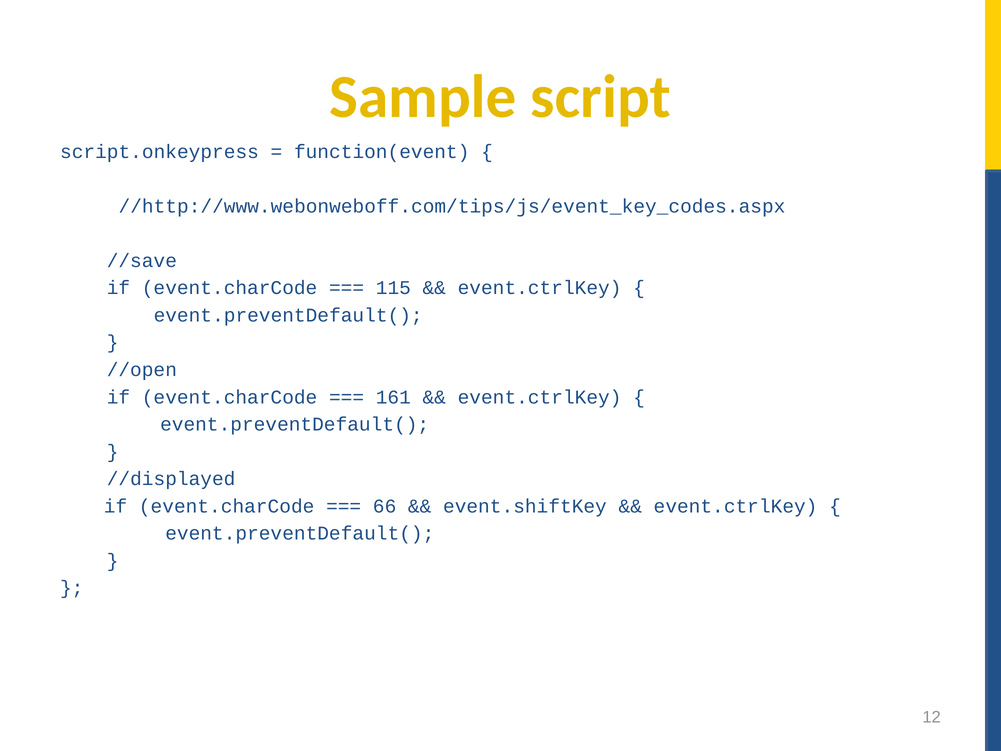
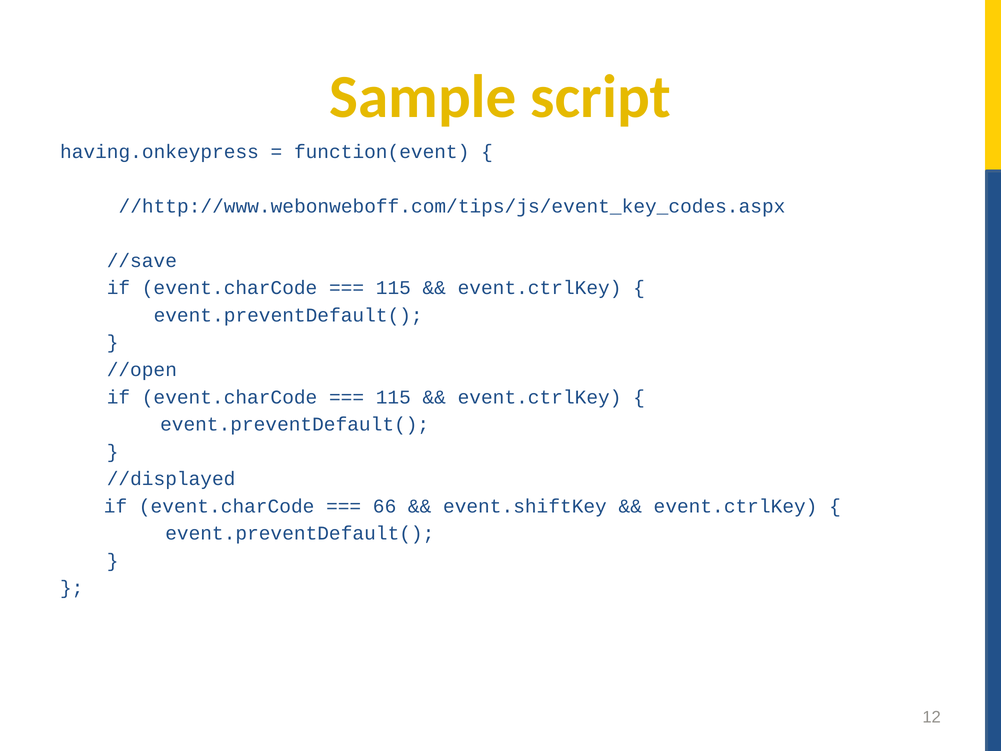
script.onkeypress: script.onkeypress -> having.onkeypress (159, 152)
161: 161 -> 115 (393, 397)
